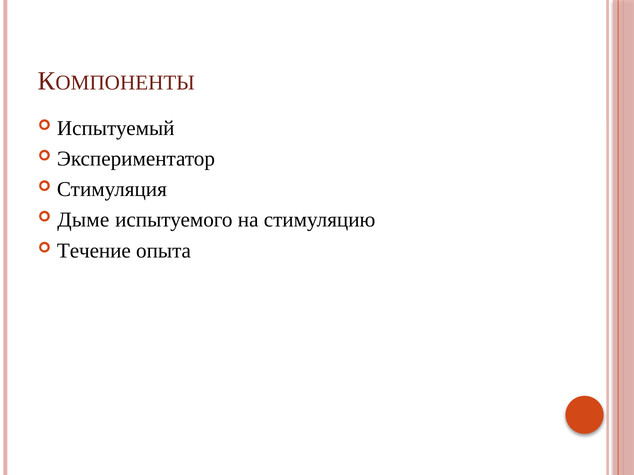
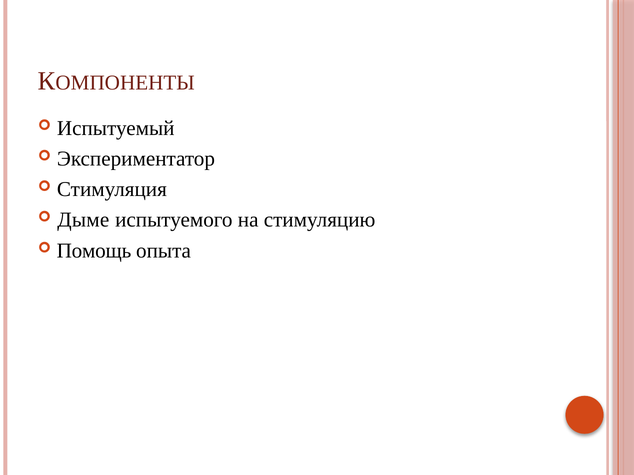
Течение: Течение -> Помощь (94, 251)
